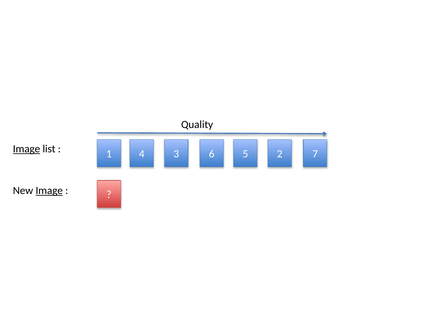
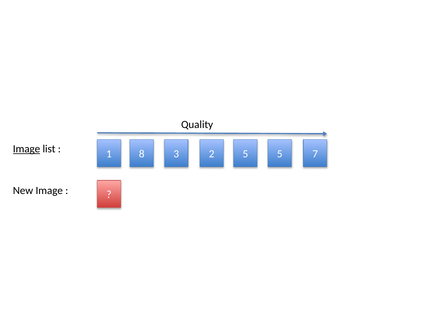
4: 4 -> 8 (142, 154)
6: 6 -> 2 (212, 154)
5 2: 2 -> 5 (280, 154)
Image underline: present -> none (49, 191)
